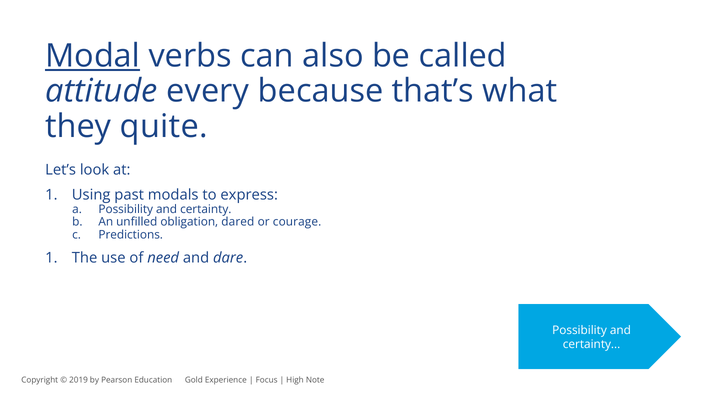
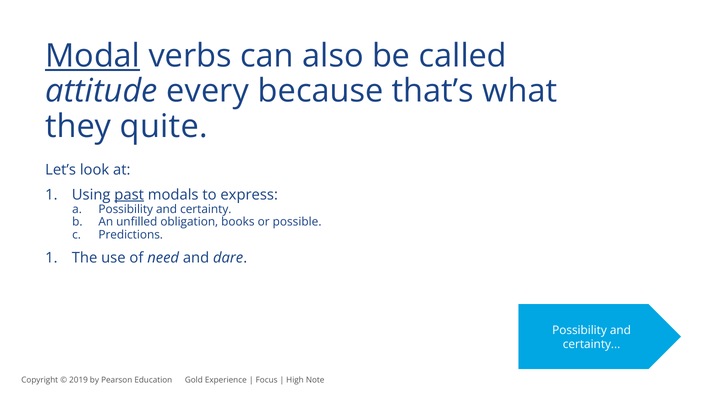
past underline: none -> present (129, 195)
dared: dared -> books (238, 222)
courage: courage -> possible (297, 222)
